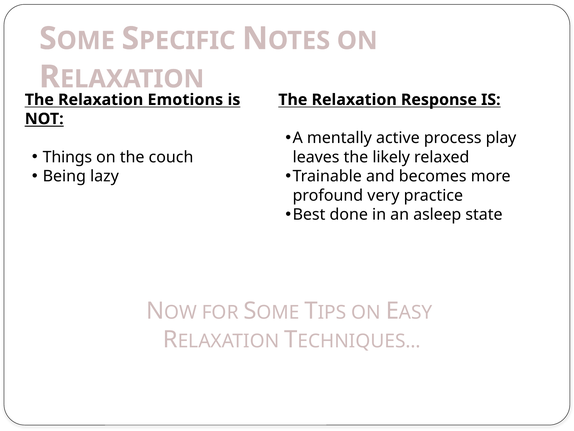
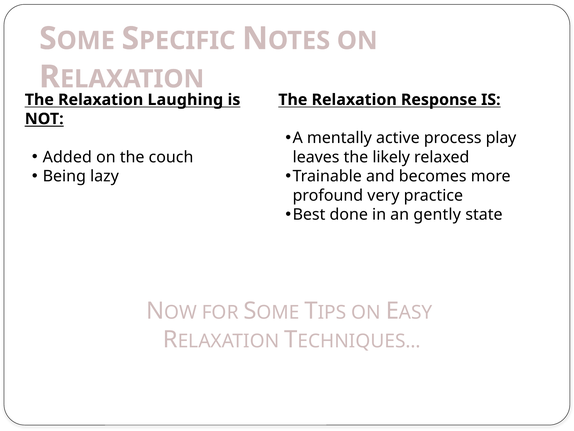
Emotions: Emotions -> Laughing (185, 100)
Things: Things -> Added (67, 157)
asleep: asleep -> gently (437, 214)
